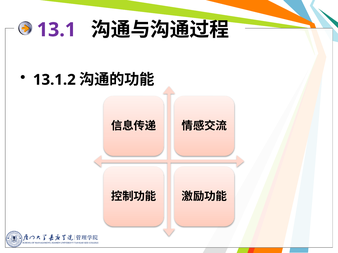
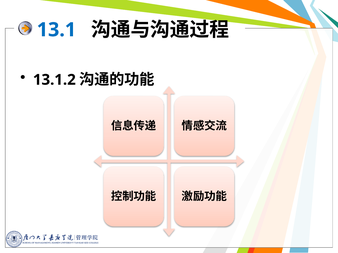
13.1 colour: purple -> blue (56, 30)
